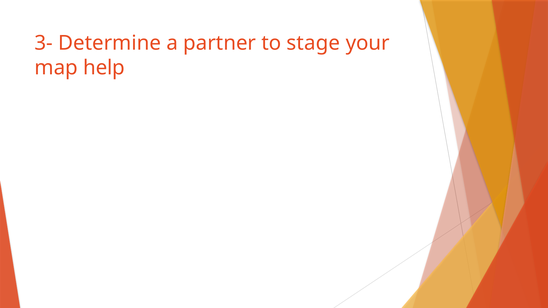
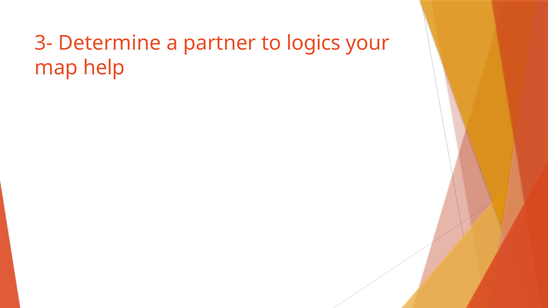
stage: stage -> logics (314, 43)
